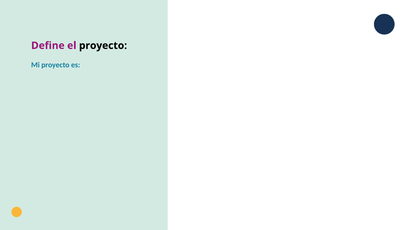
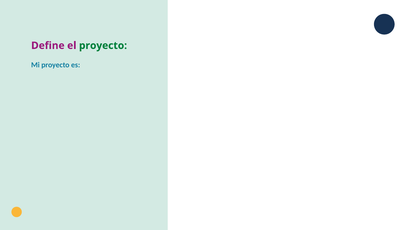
proyecto colour: black -> green (103, 45)
